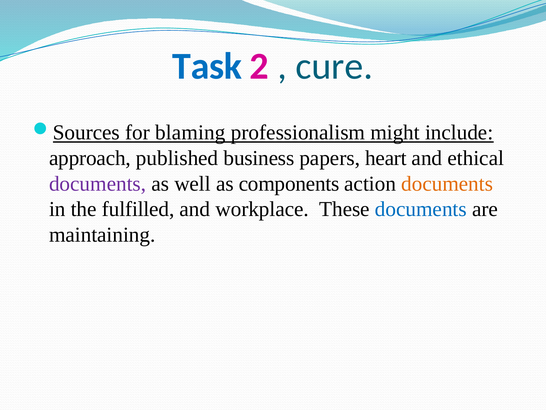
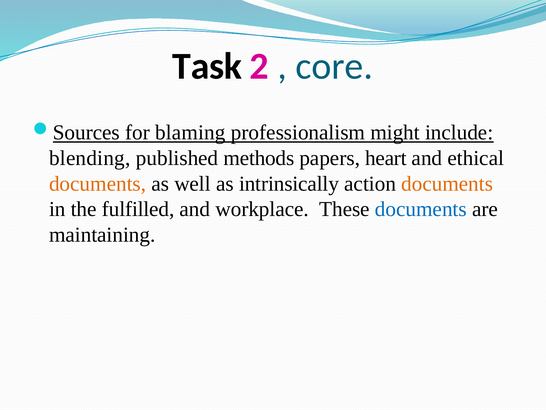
Task colour: blue -> black (207, 66)
cure: cure -> core (334, 66)
approach: approach -> blending (90, 158)
business: business -> methods (259, 158)
documents colour: purple -> orange (98, 183)
components: components -> intrinsically (289, 183)
